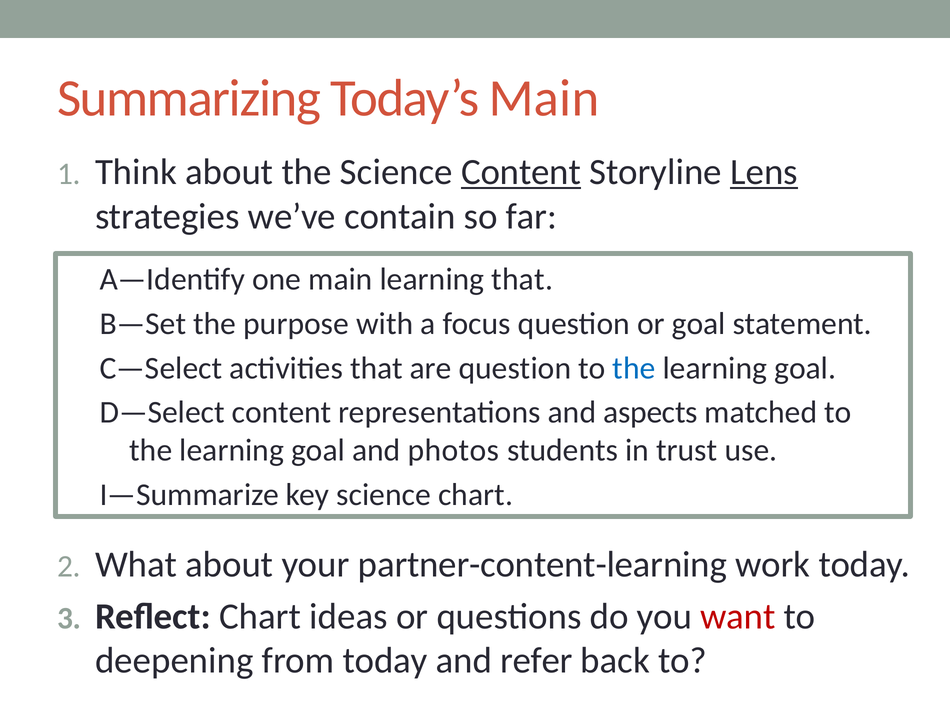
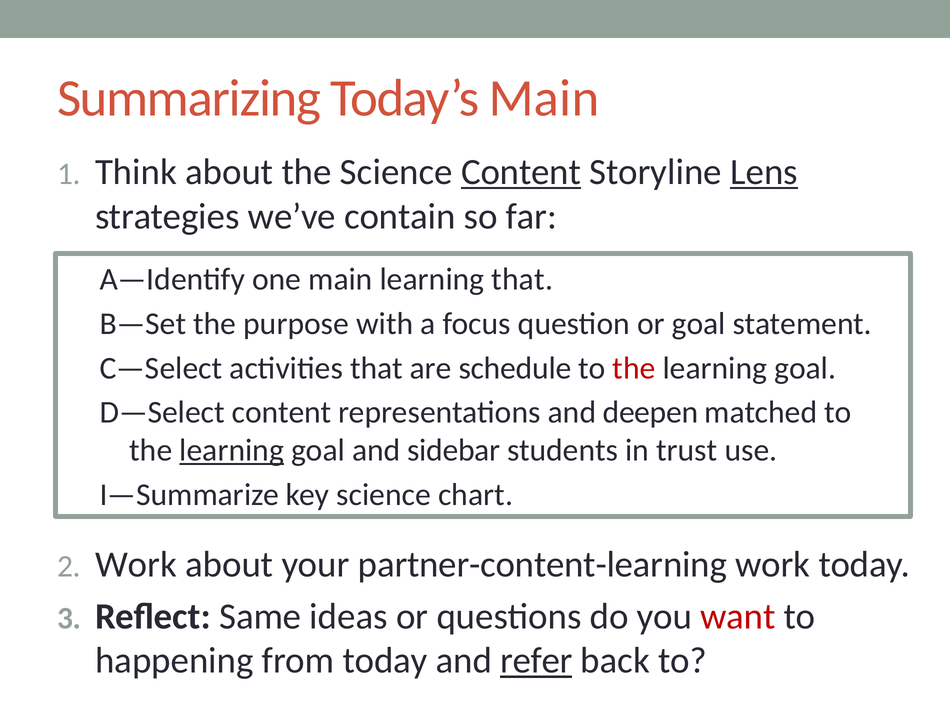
are question: question -> schedule (515, 368)
the colour: blue -> red (634, 368)
aspects: aspects -> deepen (650, 412)
learning underline: none -> present (232, 450)
photos: photos -> sidebar (454, 450)
What: What -> Work (136, 564)
Reflect Chart: Chart -> Same (260, 616)
deepening: deepening -> happening (174, 660)
refer underline: none -> present (536, 660)
